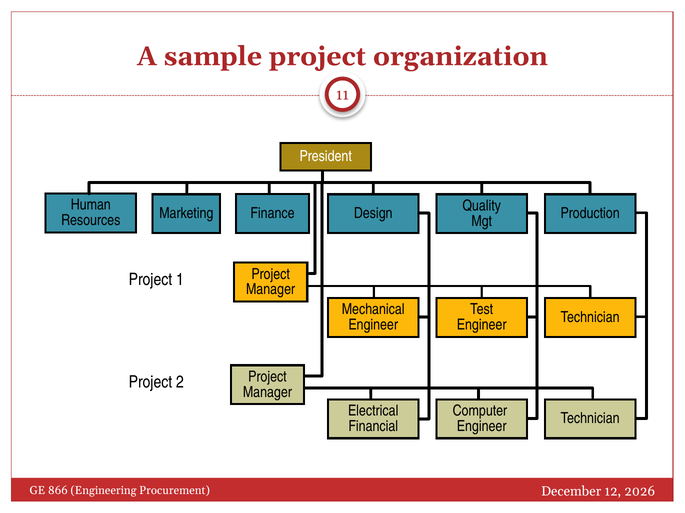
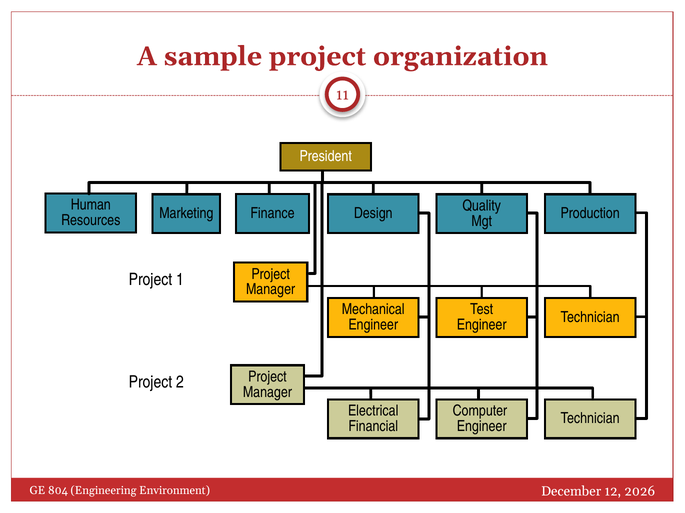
866: 866 -> 804 (58, 491)
Procurement: Procurement -> Environment (175, 491)
